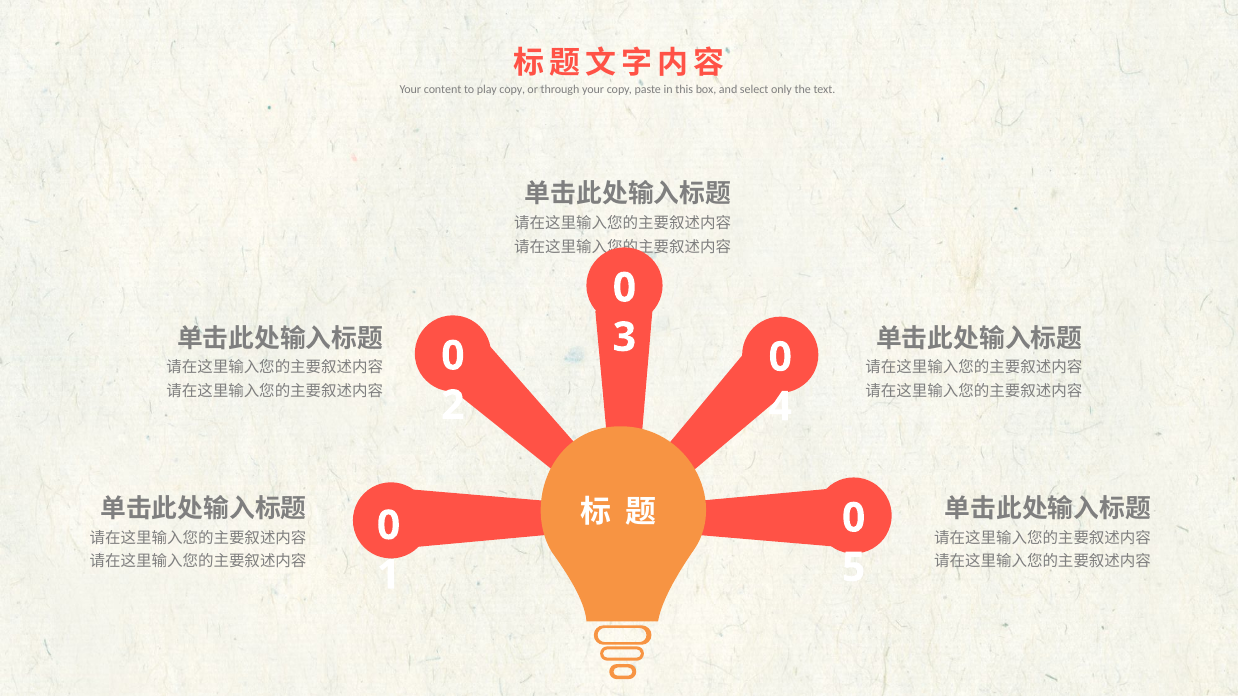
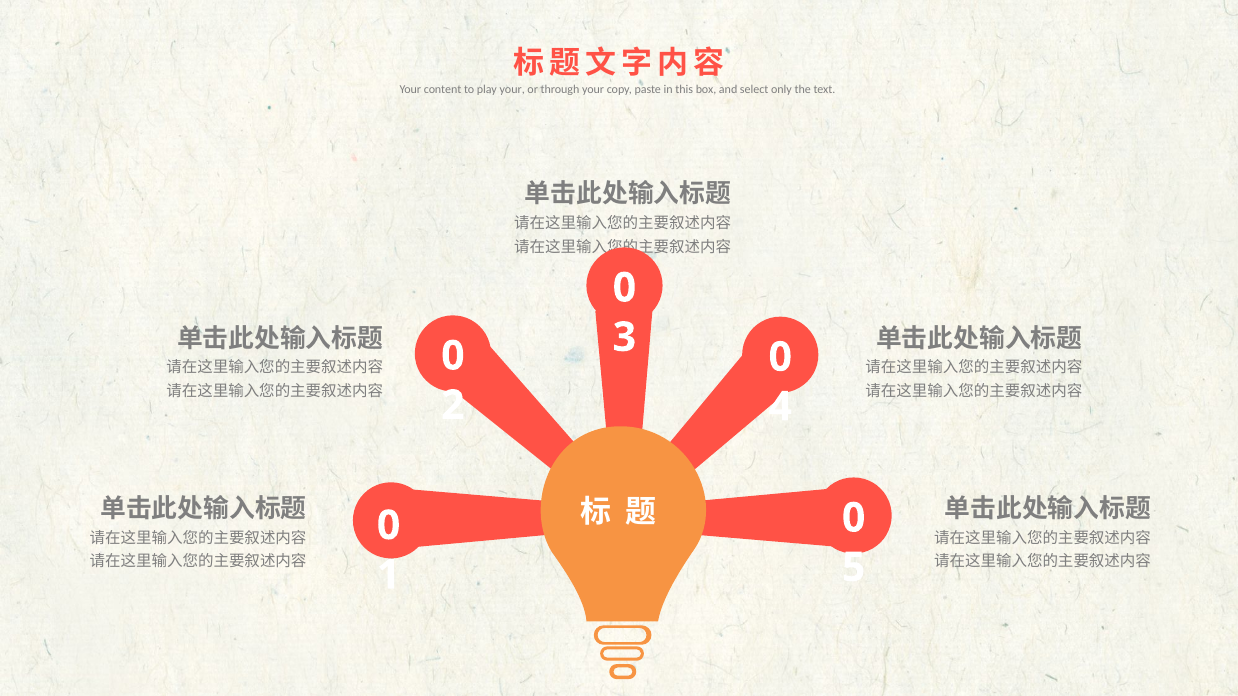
play copy: copy -> your (512, 89)
